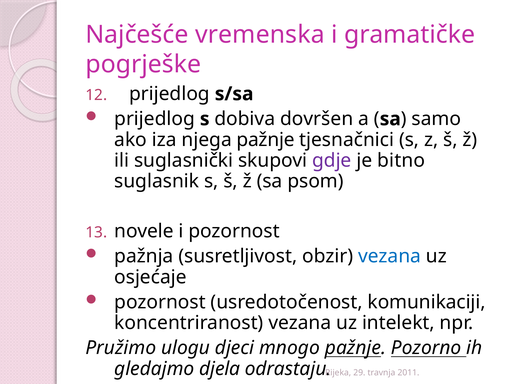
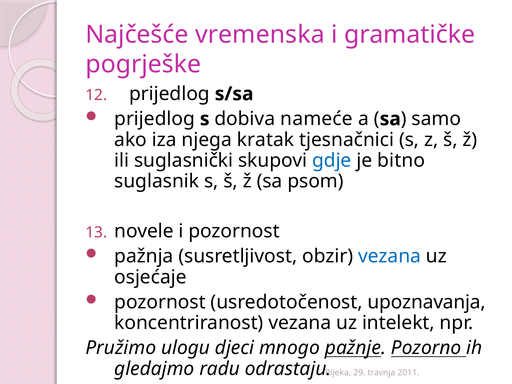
dovršen: dovršen -> nameće (317, 119)
njega pažnje: pažnje -> kratak (265, 140)
gdje colour: purple -> blue (332, 160)
komunikaciji: komunikaciji -> upoznavanja (427, 302)
djela: djela -> radu (220, 369)
